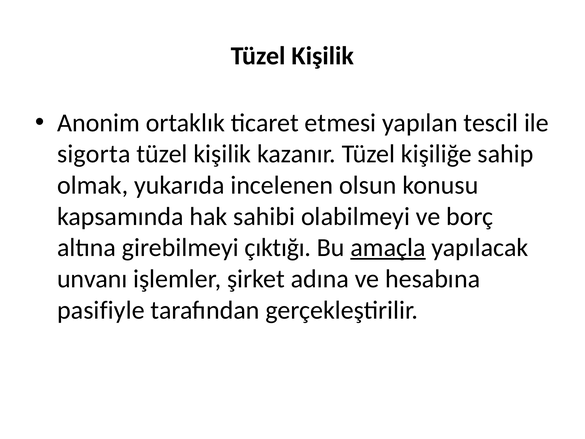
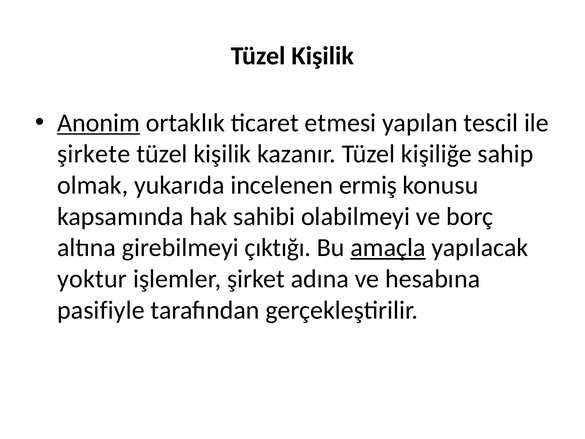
Anonim underline: none -> present (98, 123)
sigorta: sigorta -> şirkete (94, 154)
olsun: olsun -> ermiş (368, 185)
unvanı: unvanı -> yoktur (92, 279)
